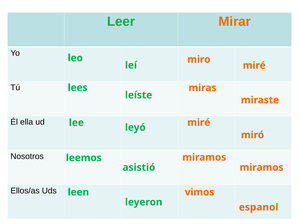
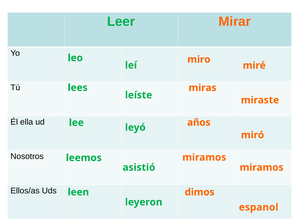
miré: miré -> años (199, 123)
vimos: vimos -> dimos (200, 192)
